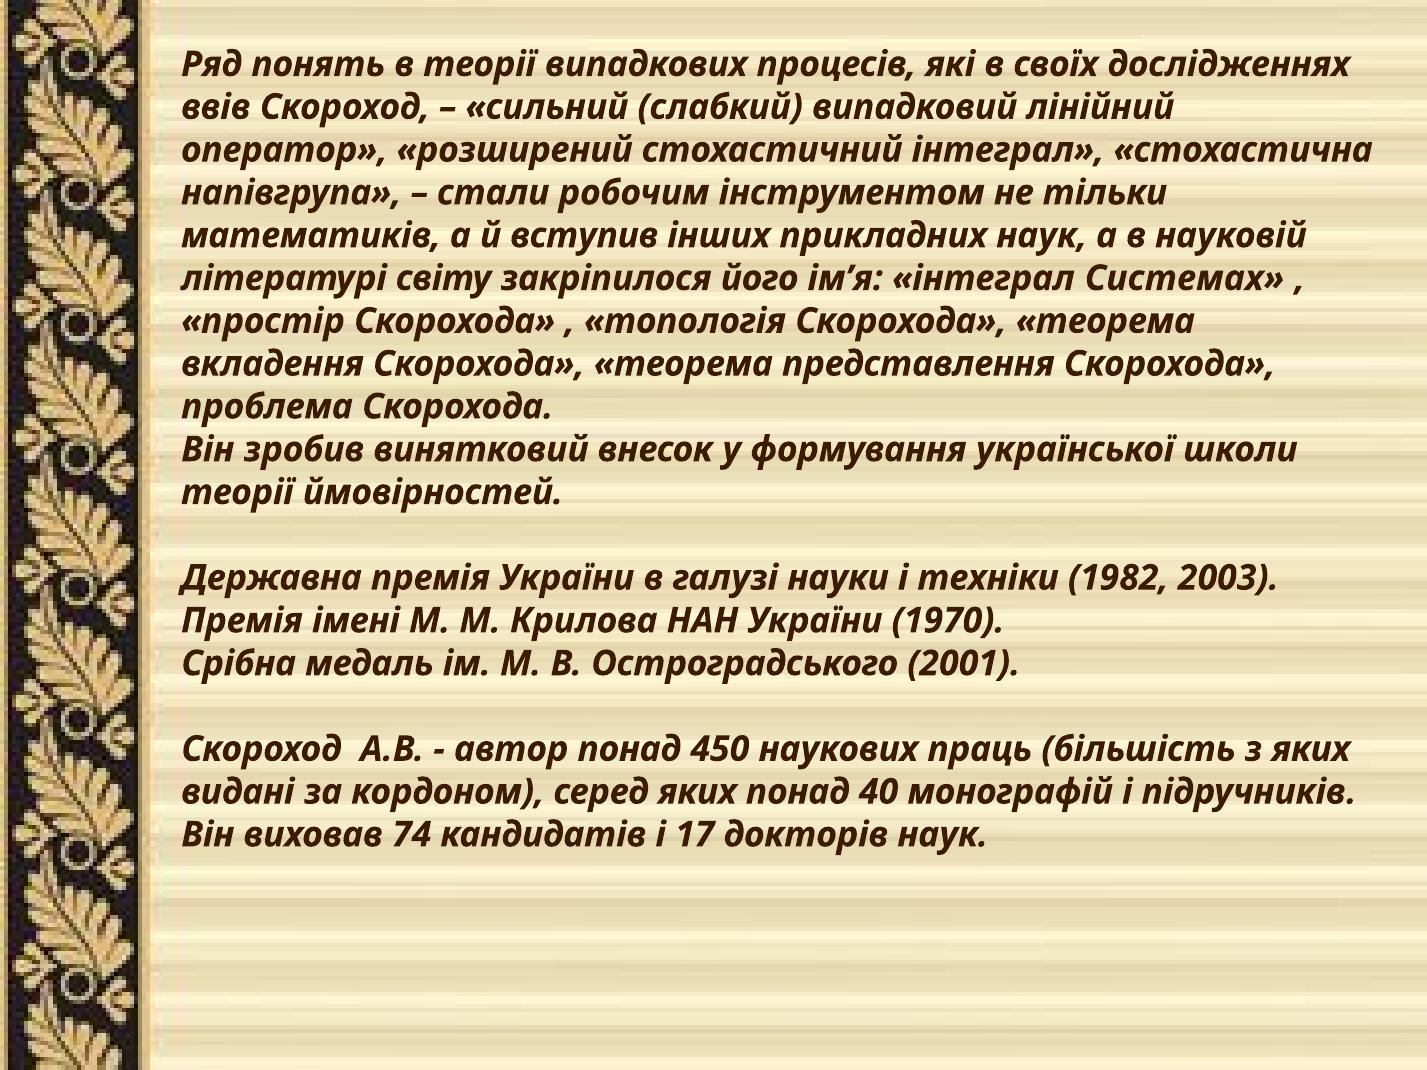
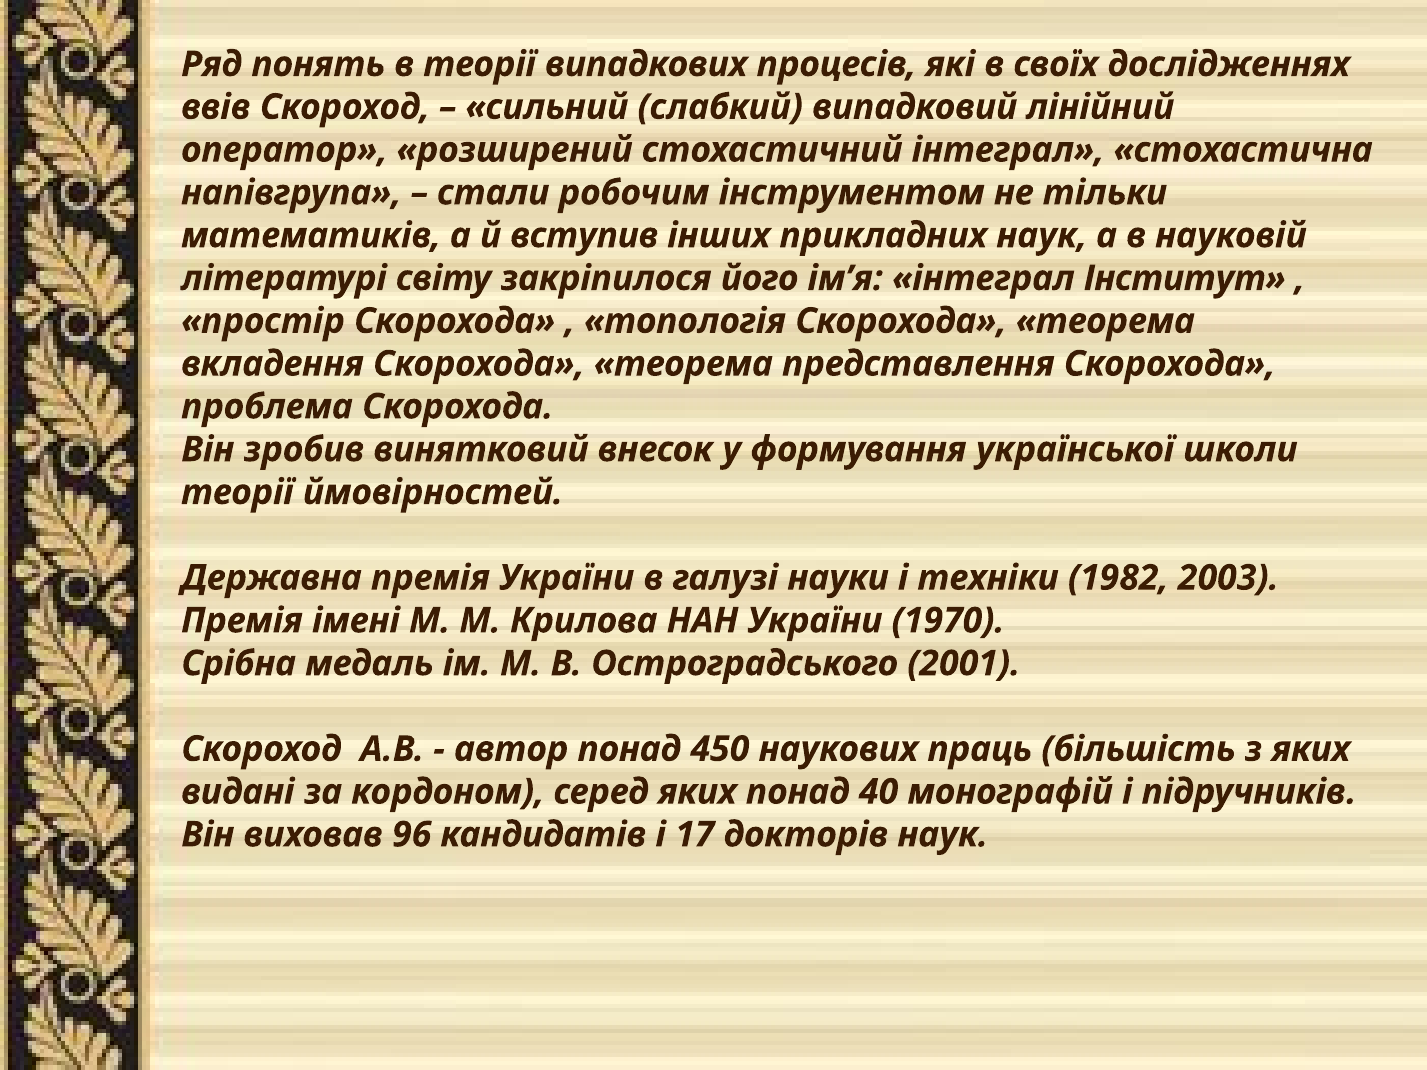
Системах: Системах -> Інститут (1185, 278)
74: 74 -> 96 (412, 835)
